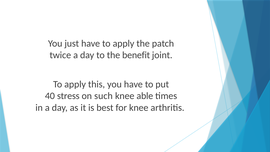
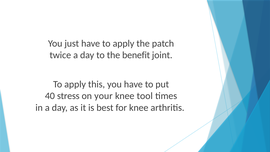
such: such -> your (103, 96)
able: able -> tool (145, 96)
